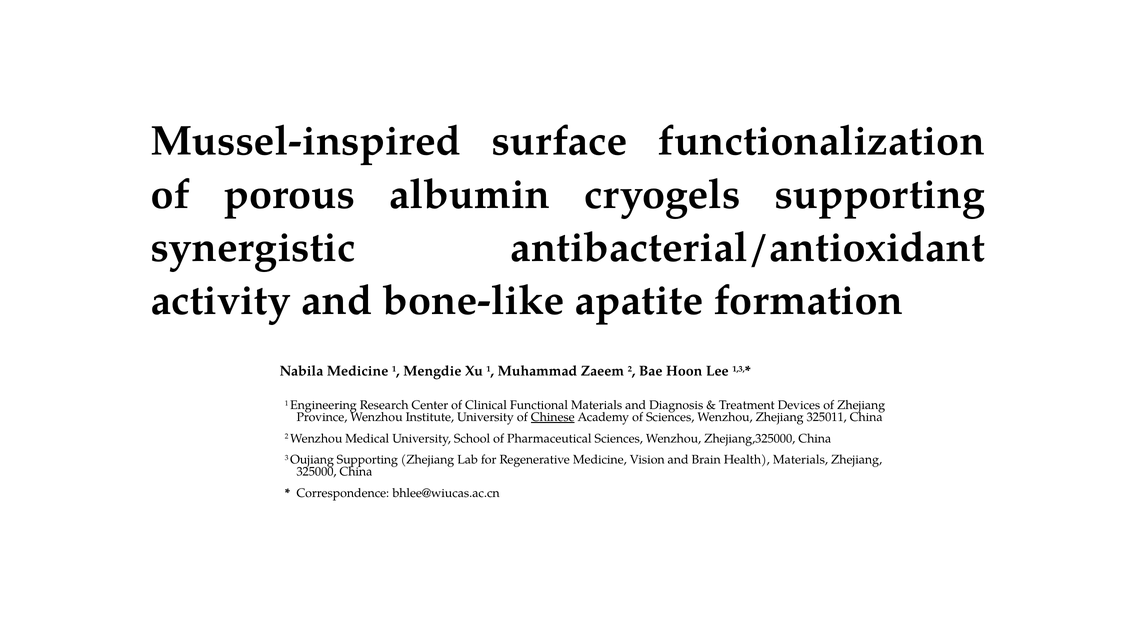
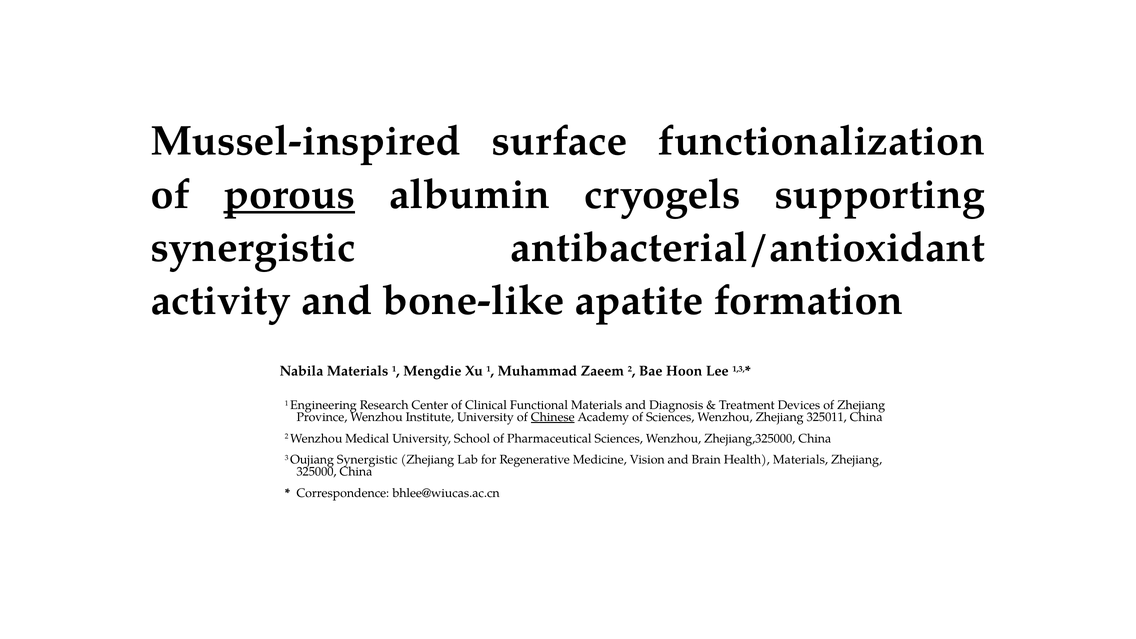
porous underline: none -> present (289, 194)
Nabila Medicine: Medicine -> Materials (358, 371)
Oujiang Supporting: Supporting -> Synergistic (367, 460)
